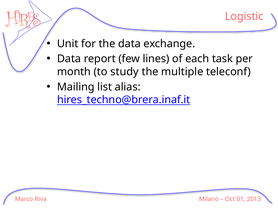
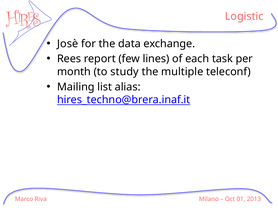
Unit: Unit -> Josè (68, 44)
Data: Data -> Rees (69, 59)
